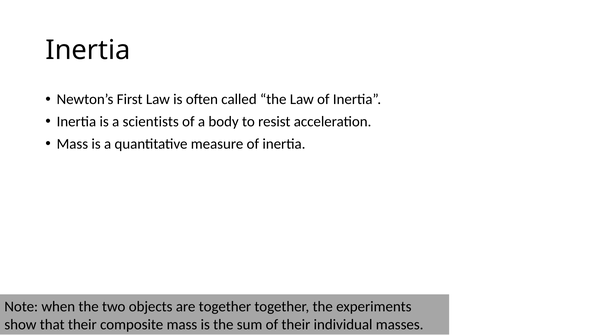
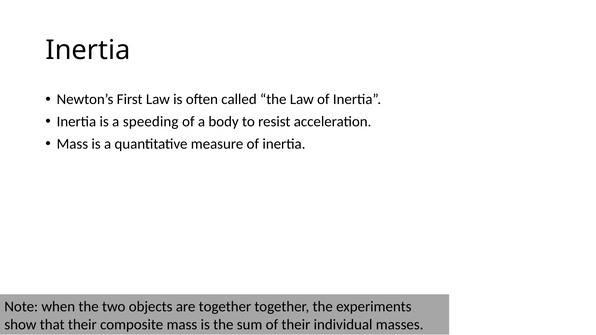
scientists: scientists -> speeding (151, 122)
